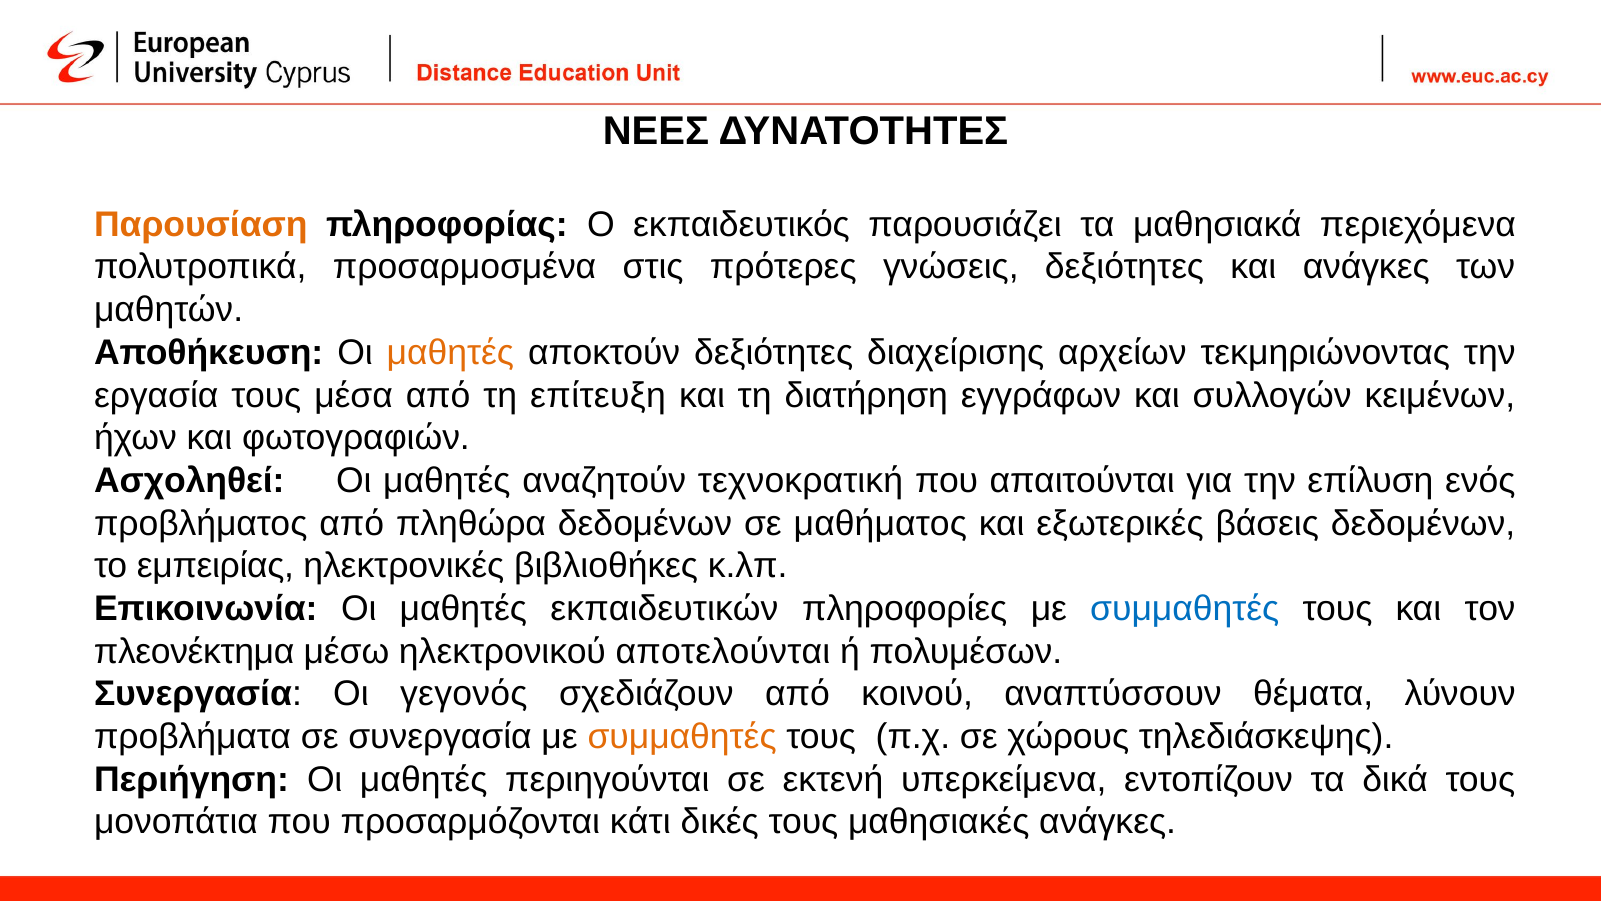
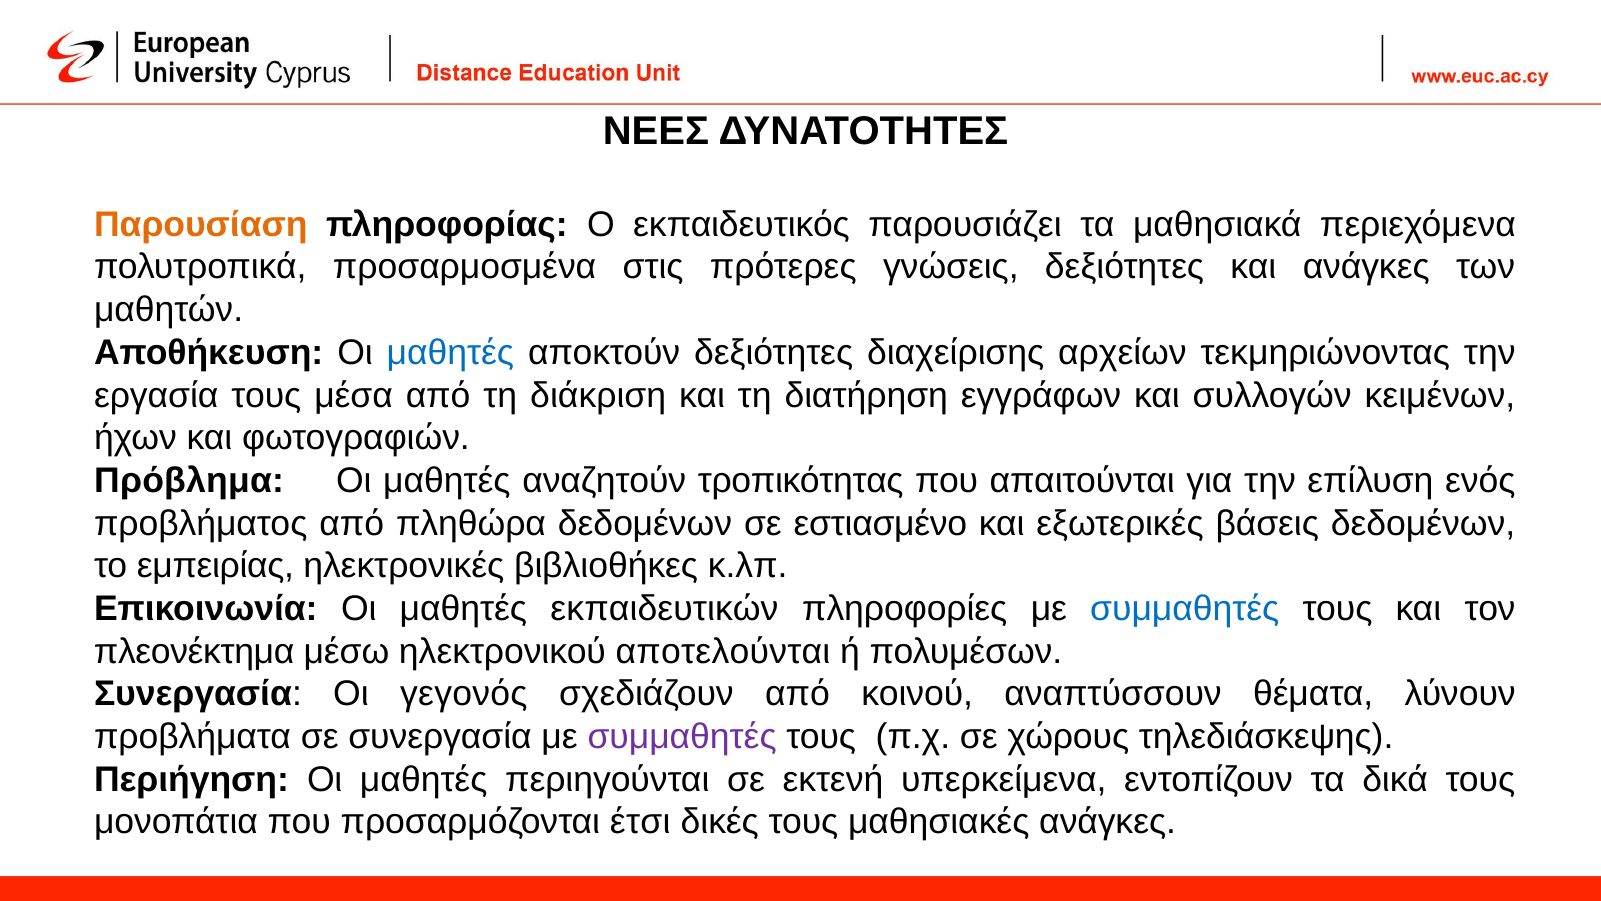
μαθητές colour: orange -> blue (450, 352)
επίτευξη: επίτευξη -> διάκριση (598, 395)
Ασχοληθεί: Ασχοληθεί -> Πρόβλημα (189, 480)
τεχνοκρατική: τεχνοκρατική -> τροπικότητας (801, 480)
μαθήματος: μαθήματος -> εστιασμένο (880, 523)
συμμαθητές colour: orange -> purple (682, 737)
κάτι: κάτι -> έτσι (640, 822)
